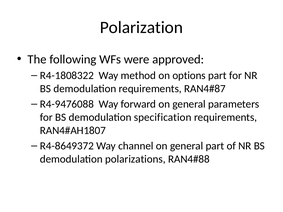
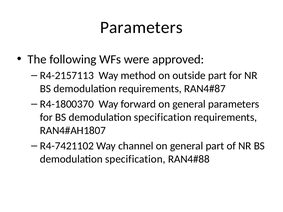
Polarization: Polarization -> Parameters (141, 27)
R4-1808322: R4-1808322 -> R4-2157113 (67, 76)
options: options -> outside (189, 76)
R4-9476088: R4-9476088 -> R4-1800370 (67, 104)
R4-8649372: R4-8649372 -> R4-7421102 (67, 146)
polarizations: polarizations -> specification (135, 159)
